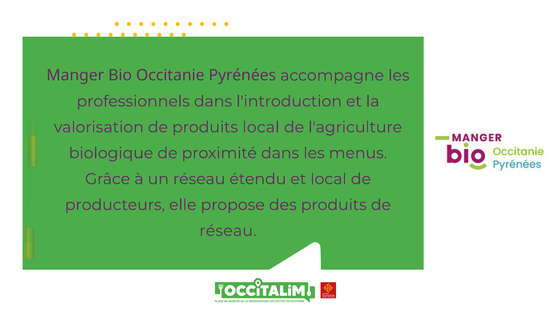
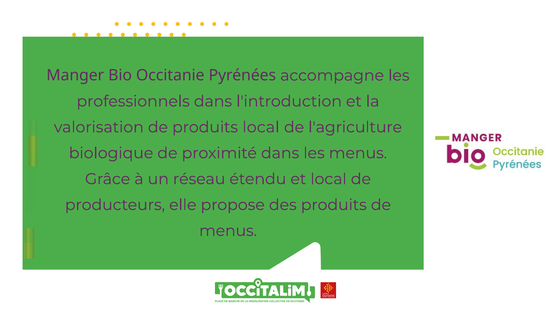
réseau: réseau -> menus (228, 231)
